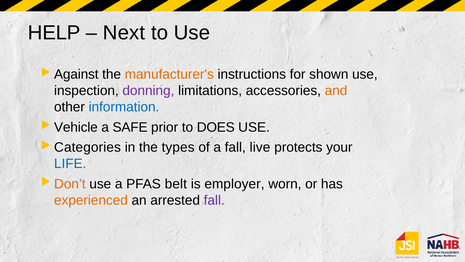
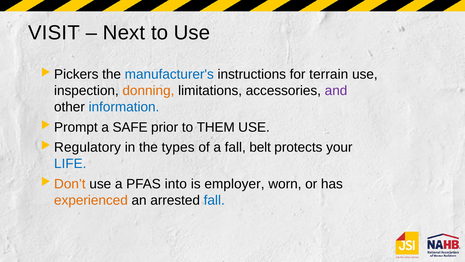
HELP: HELP -> VISIT (54, 33)
Against: Against -> Pickers (76, 74)
manufacturer's colour: orange -> blue (169, 74)
shown: shown -> terrain (329, 74)
donning colour: purple -> orange (148, 91)
and colour: orange -> purple (336, 91)
Vehicle: Vehicle -> Prompt (76, 127)
DOES: DOES -> THEM (216, 127)
Categories: Categories -> Regulatory (87, 147)
live: live -> belt (260, 147)
belt: belt -> into (176, 184)
fall colour: purple -> blue (214, 200)
